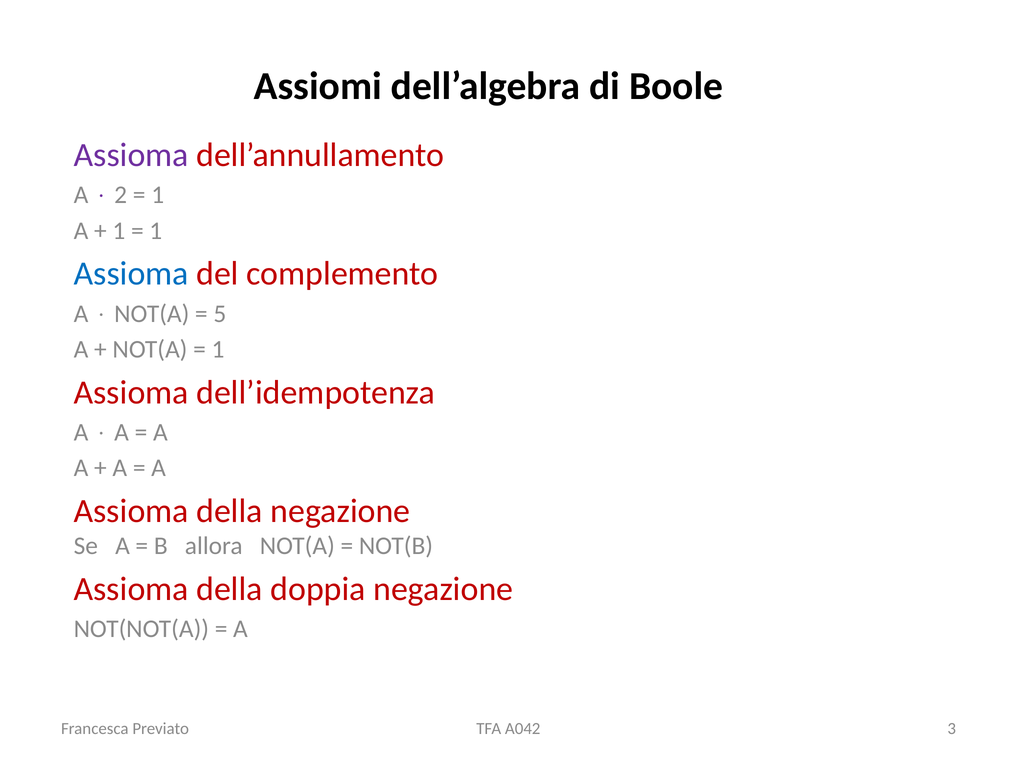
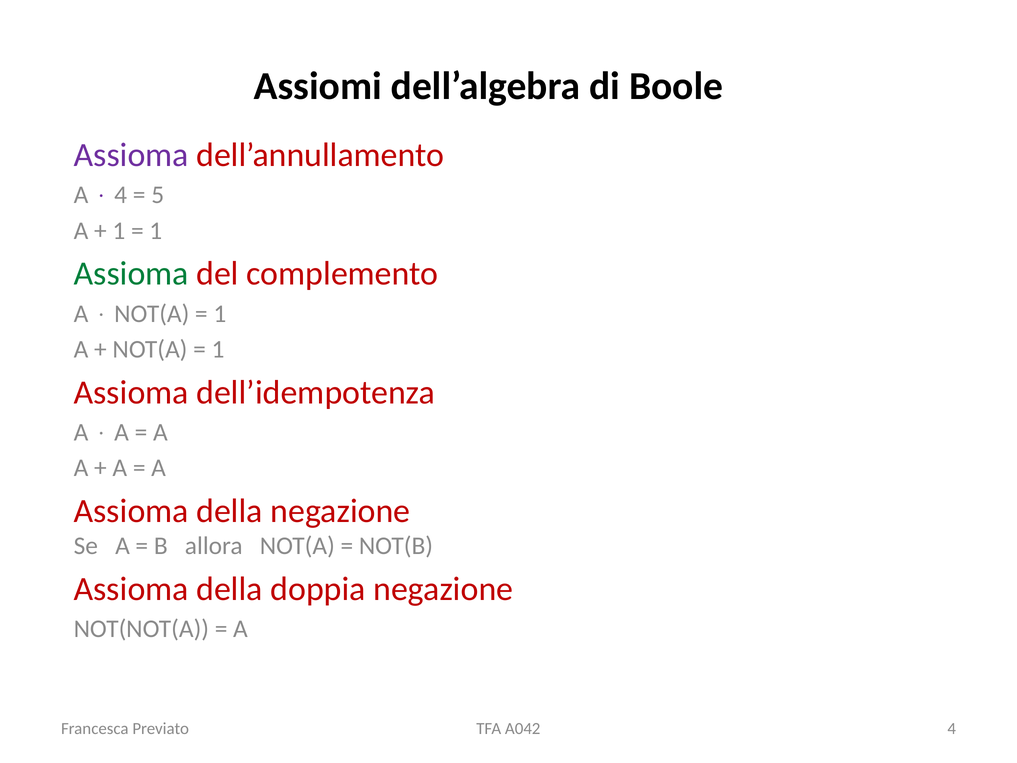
2: 2 -> 4 (121, 195)
1: 1 -> 5 (158, 195)
Assioma colour: blue -> green (131, 274)
5: 5 -> 1 (220, 314)
A042 3: 3 -> 4 (952, 728)
